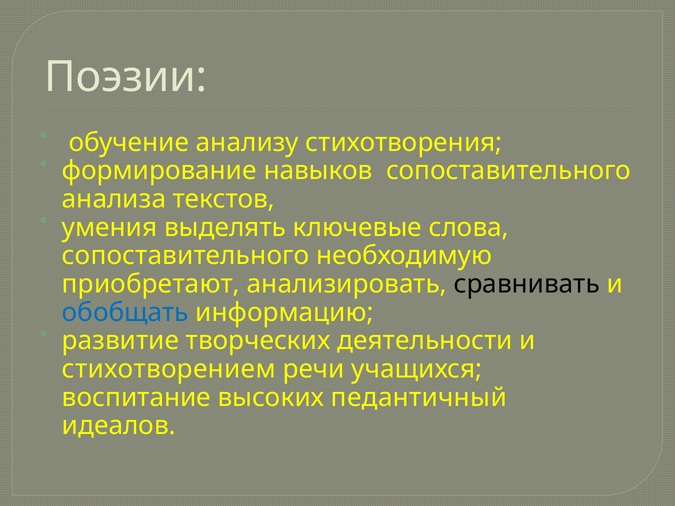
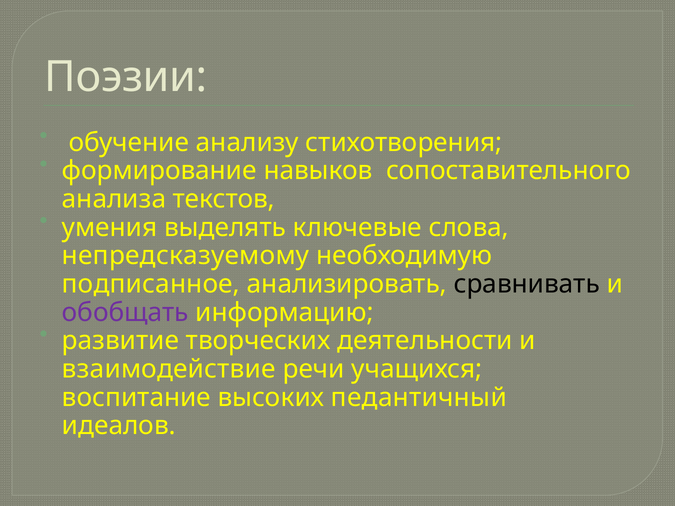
сопоставительного: сопоставительного -> непредсказуемому (186, 256)
приобретают: приобретают -> подписанное (151, 284)
обобщать colour: blue -> purple (125, 313)
стихотворением: стихотворением -> взаимодействие (169, 369)
